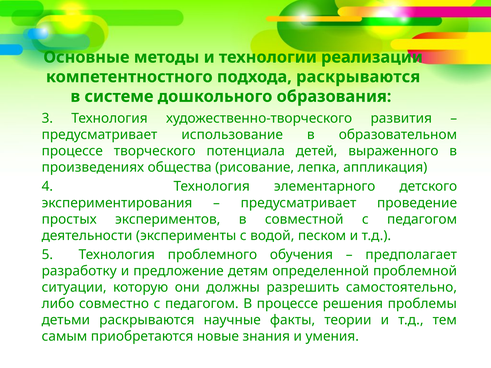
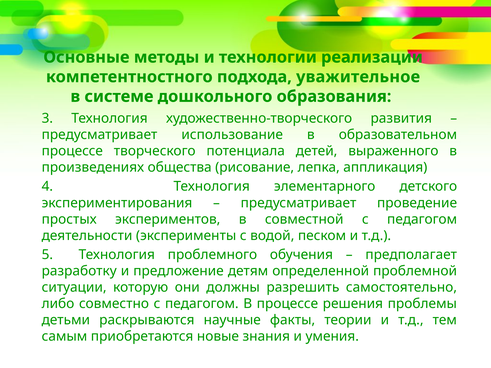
подхода раскрываются: раскрываются -> уважительное (358, 77)
